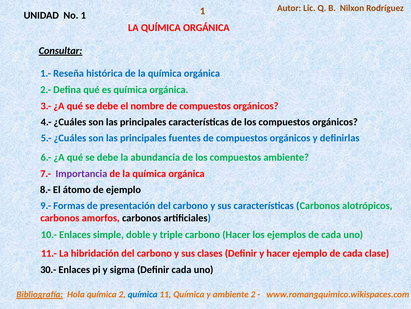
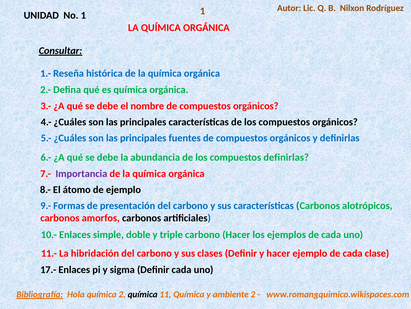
compuestos ambiente: ambiente -> definirlas (286, 157)
30.-: 30.- -> 17.- (48, 269)
química colour: blue -> black (143, 294)
